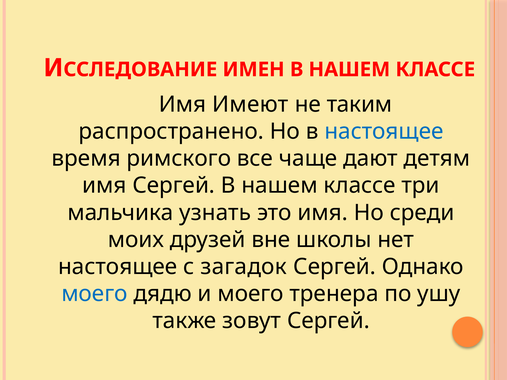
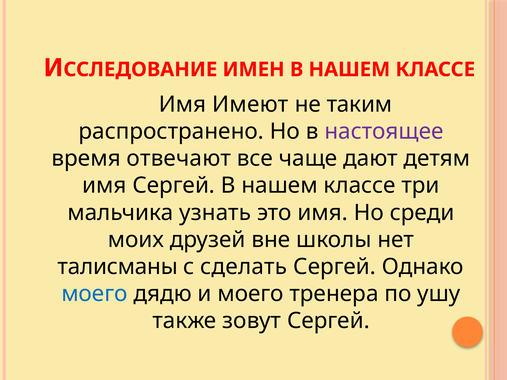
настоящее colour: blue -> purple (384, 132)
римского: римского -> отвечают (179, 159)
настоящее: настоящее -> талисманы (118, 267)
загадок: загадок -> сделать (244, 267)
